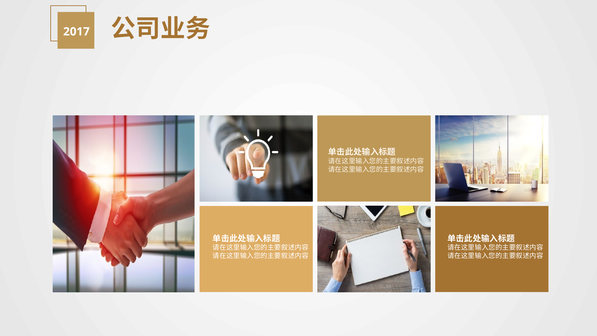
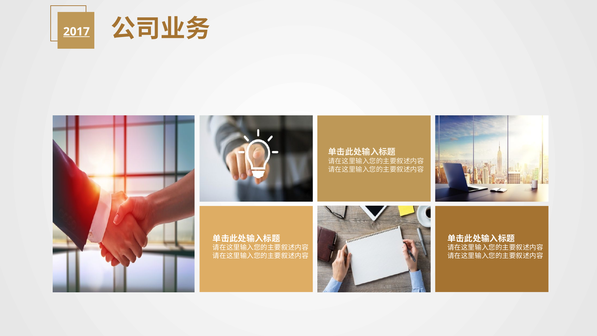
2017 underline: none -> present (76, 32)
